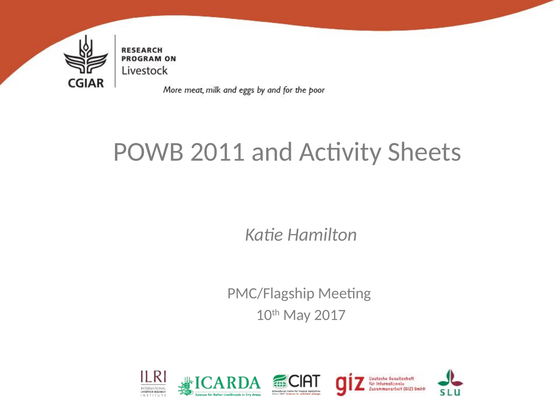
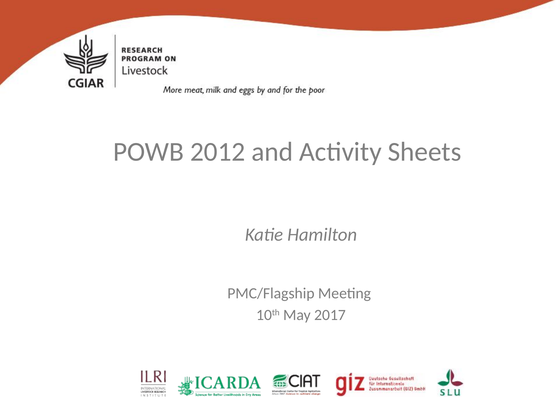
2011: 2011 -> 2012 (218, 152)
